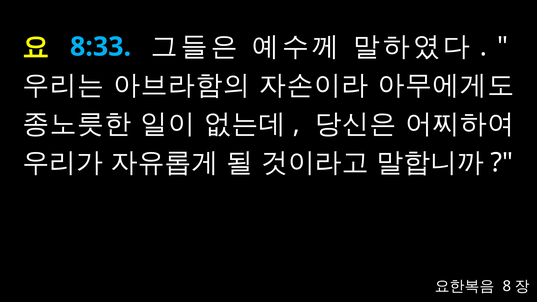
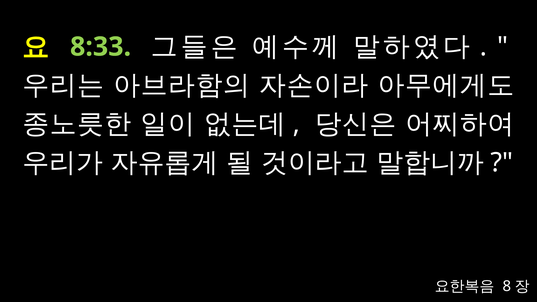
8:33 colour: light blue -> light green (101, 47)
